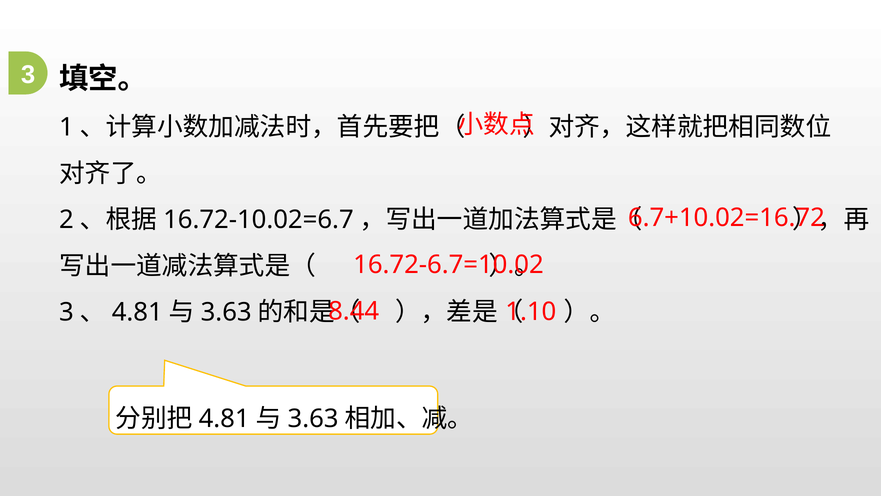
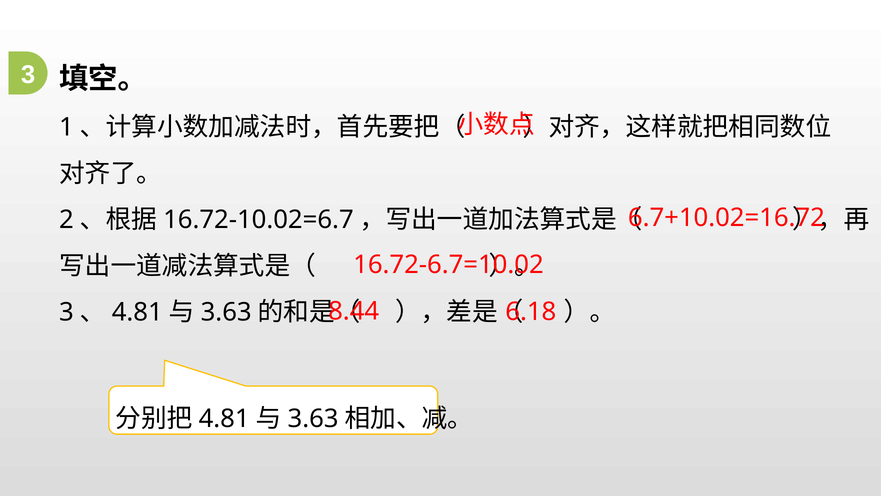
1.10: 1.10 -> 6.18 (531, 311)
